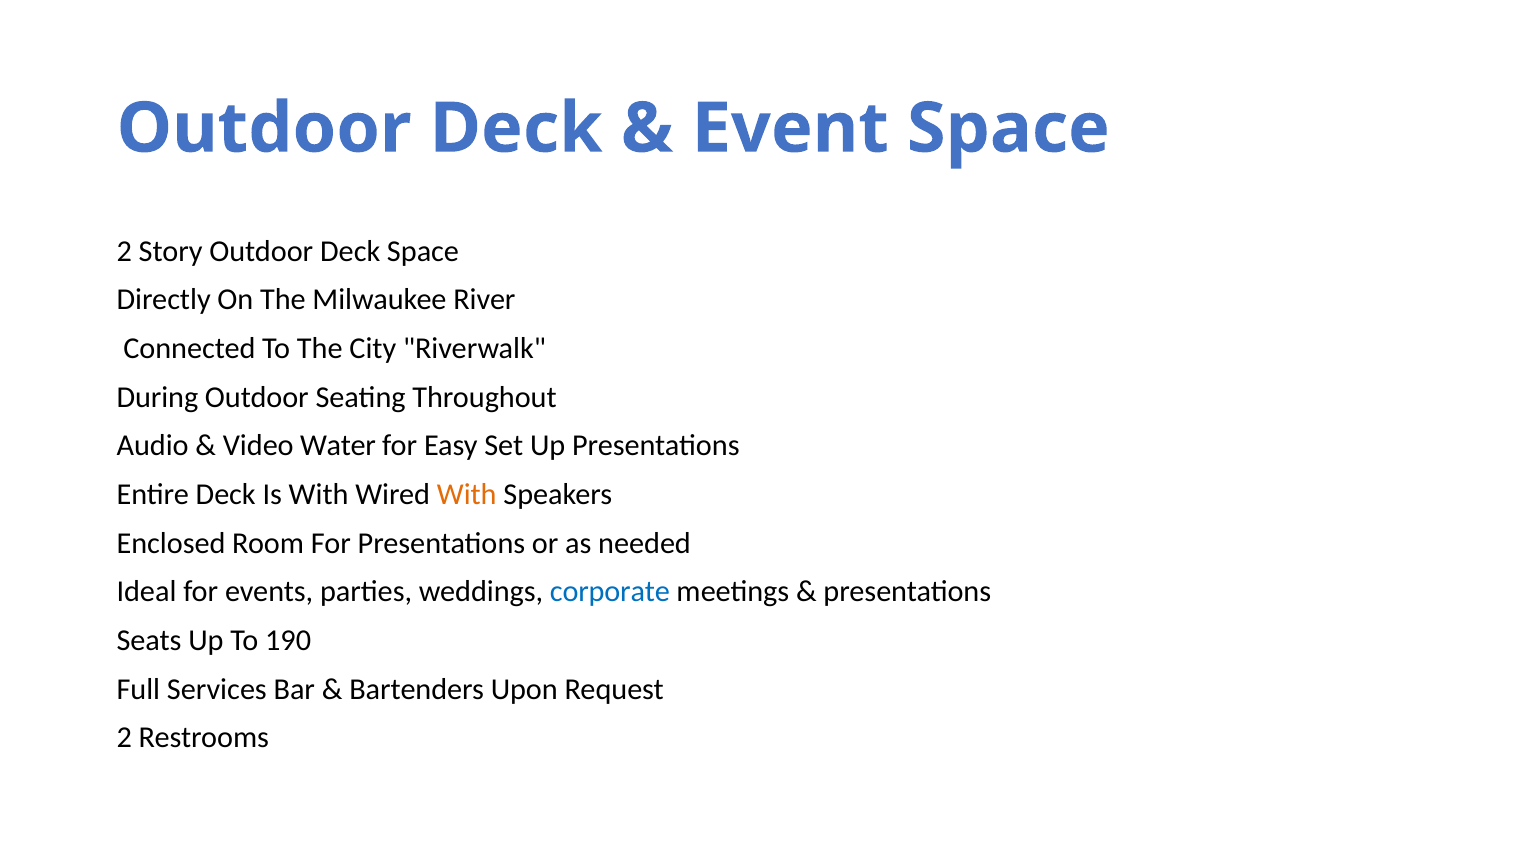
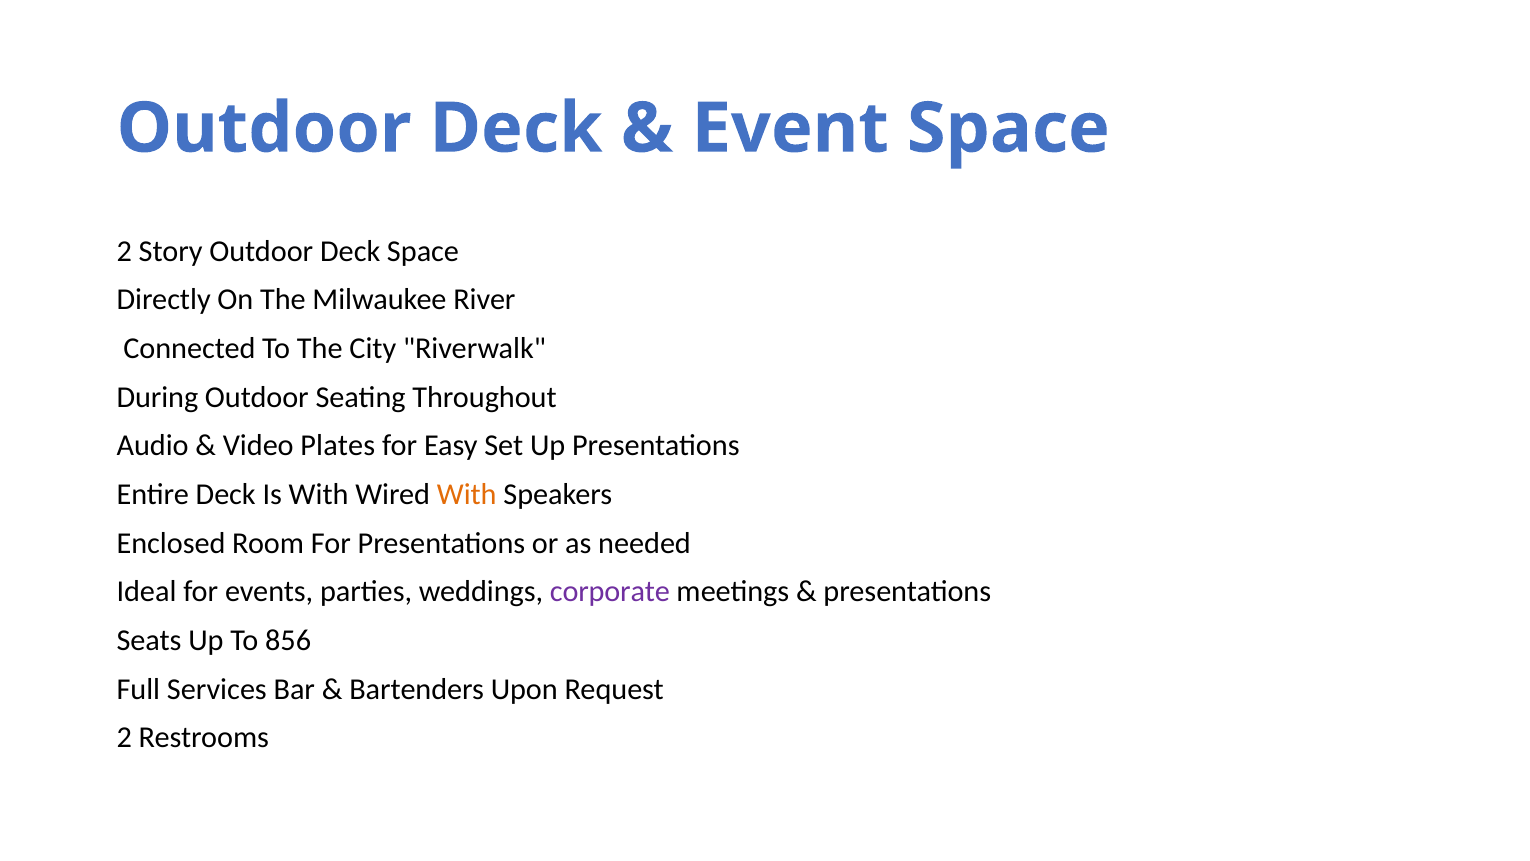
Water: Water -> Plates (338, 446)
corporate colour: blue -> purple (610, 592)
190: 190 -> 856 (288, 640)
